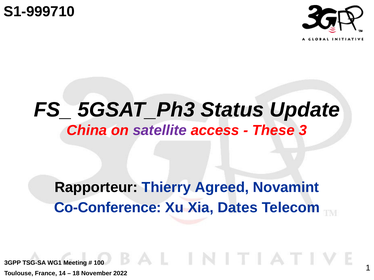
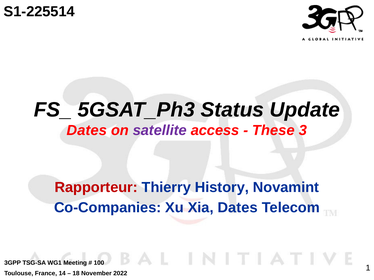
S1-999710: S1-999710 -> S1-225514 (39, 12)
China: China -> Dates (87, 131)
Rapporteur colour: black -> red (96, 188)
Agreed: Agreed -> History (222, 188)
Co-Conference: Co-Conference -> Co-Companies (108, 208)
